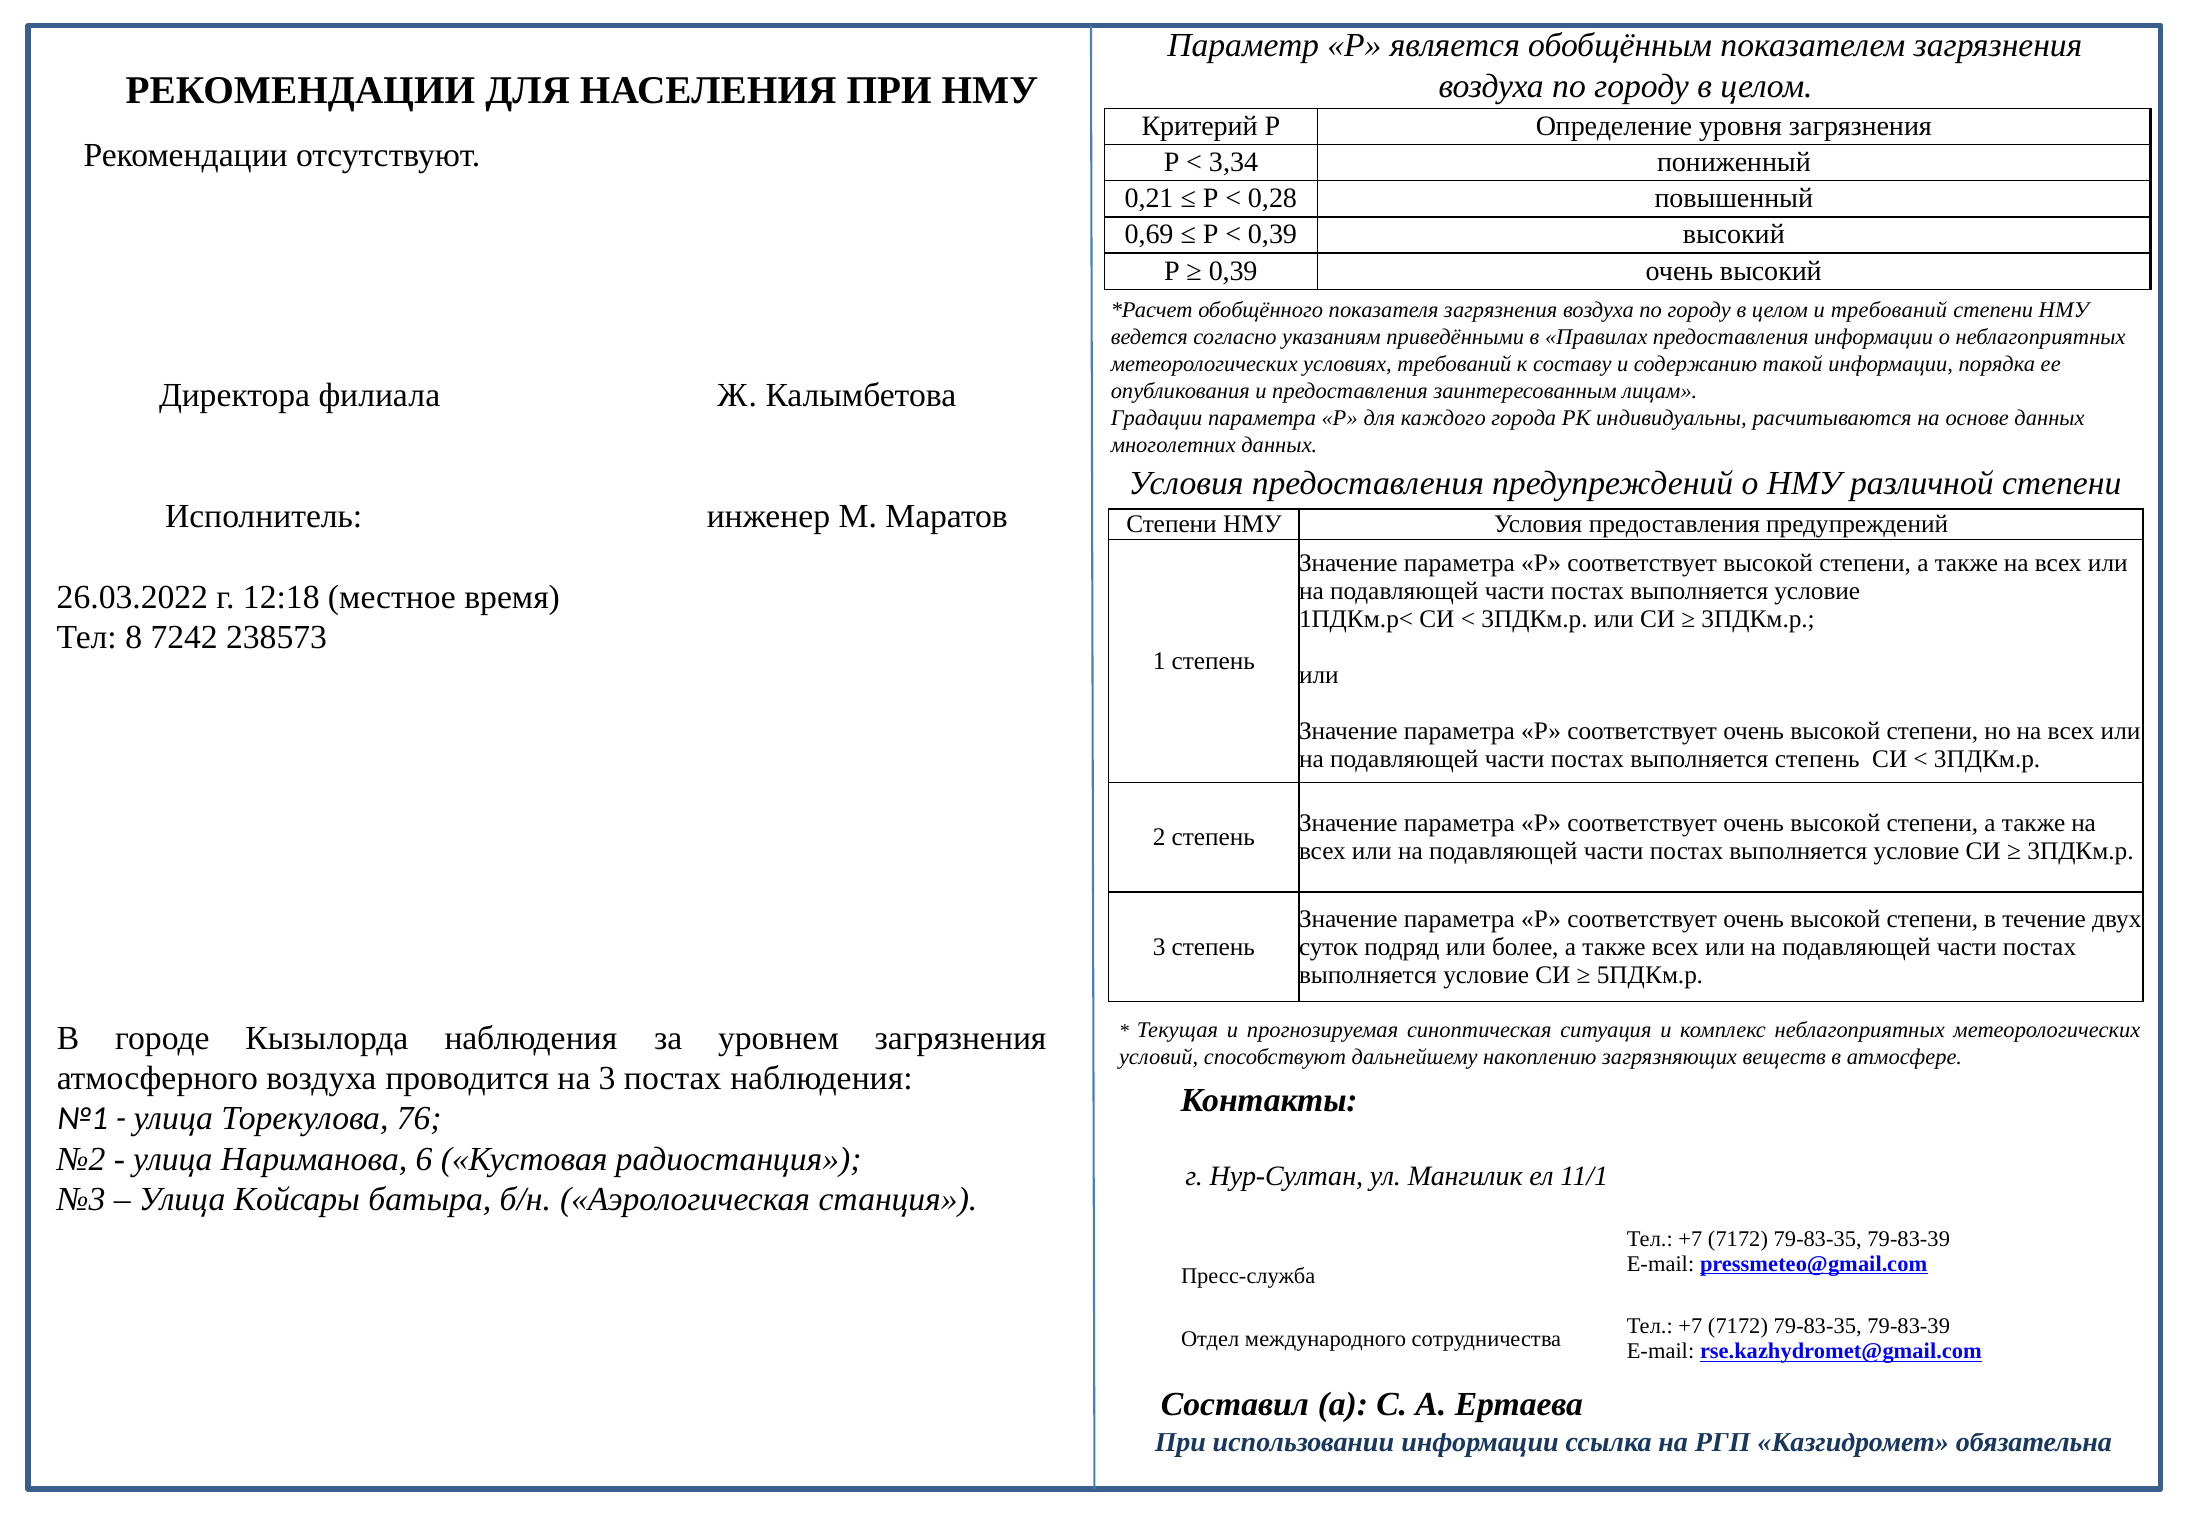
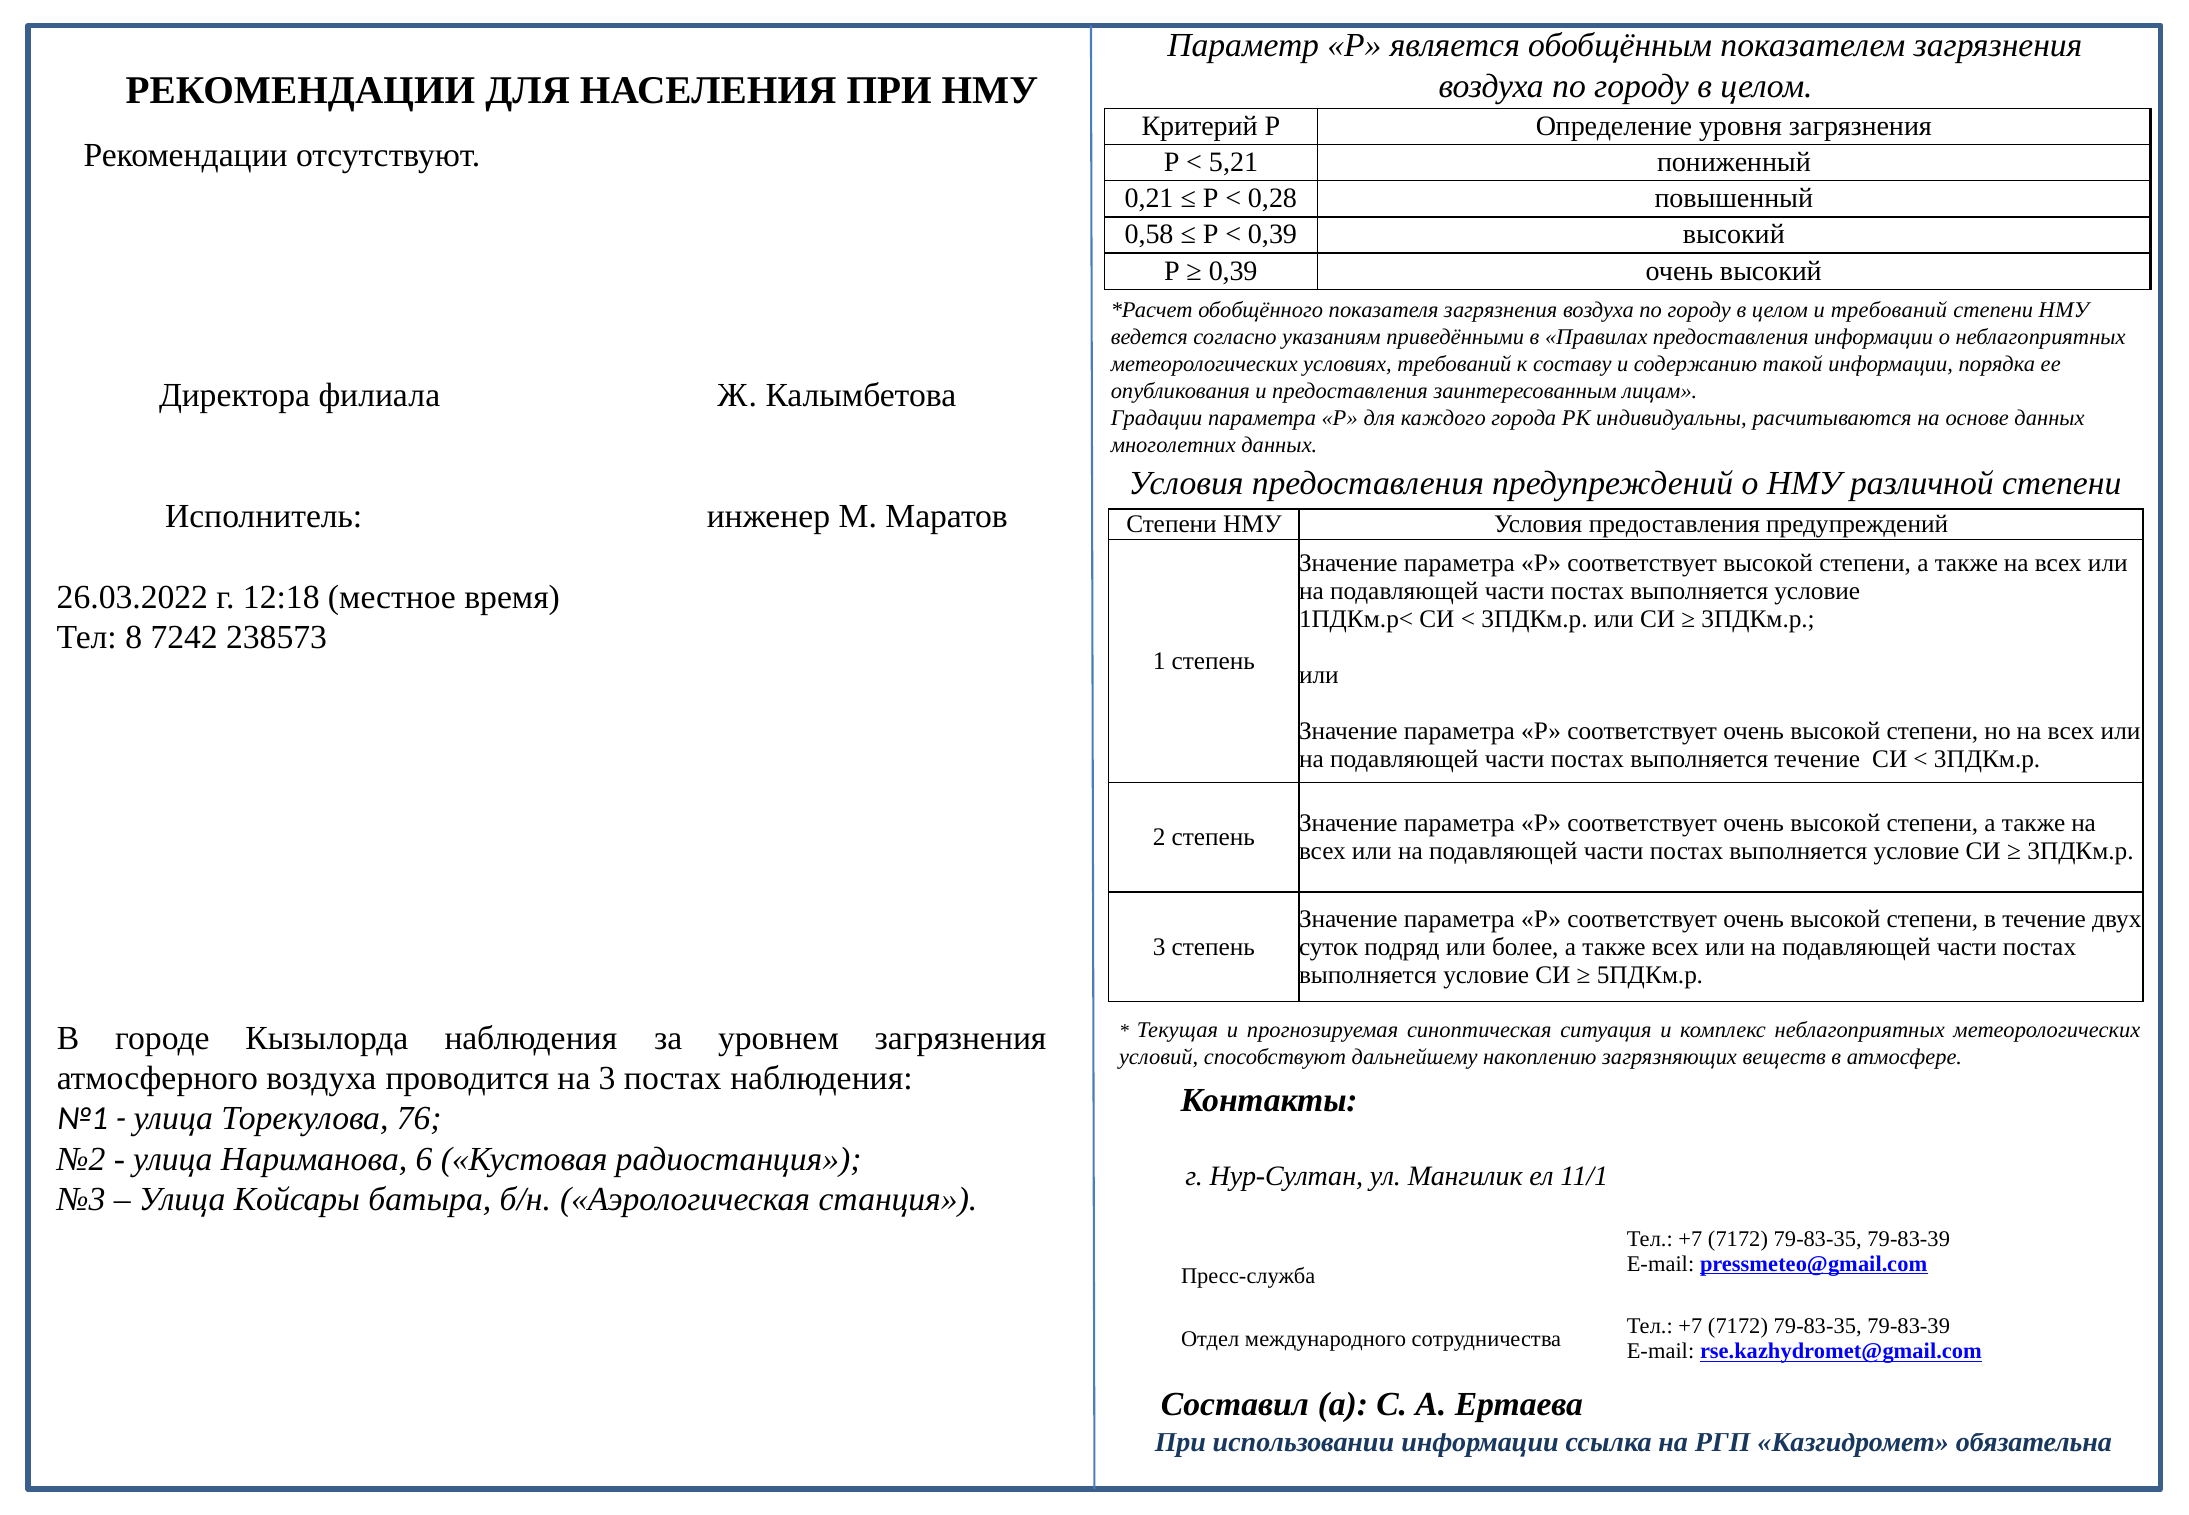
3,34: 3,34 -> 5,21 (1234, 163)
0,69: 0,69 -> 0,58 (1149, 235)
выполняется степень: степень -> течение (1817, 759)
